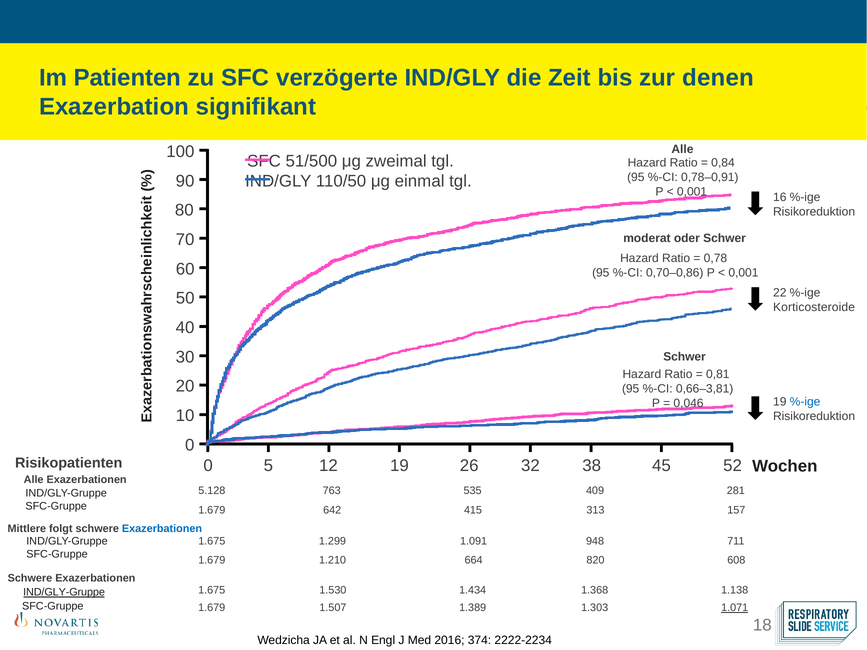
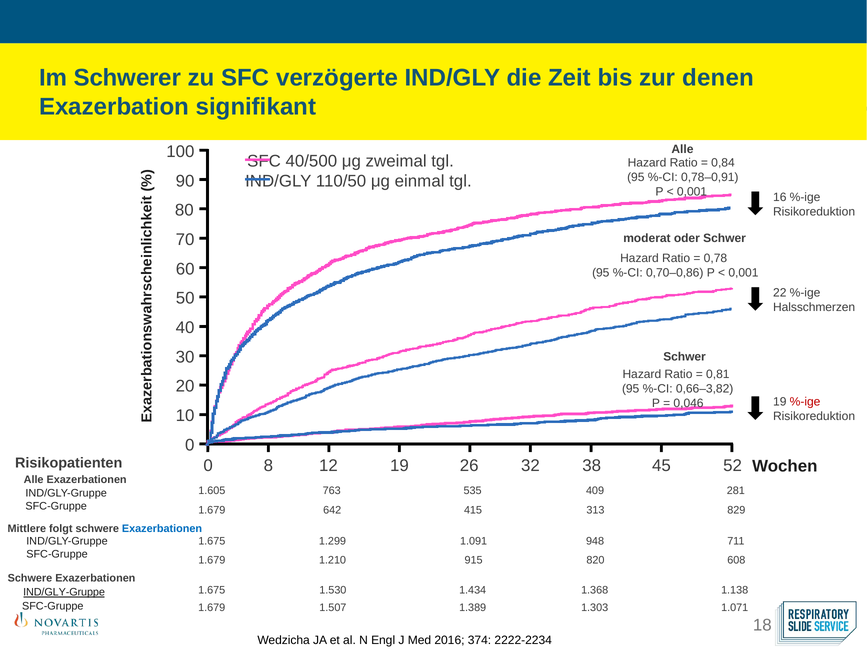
Patienten: Patienten -> Schwerer (127, 78)
51/500: 51/500 -> 40/500 (311, 161)
Korticosteroide: Korticosteroide -> Halsschmerzen (814, 307)
0,66–3,81: 0,66–3,81 -> 0,66–3,82 (705, 389)
%-ige colour: blue -> red (805, 402)
5: 5 -> 8 (268, 466)
5.128: 5.128 -> 1.605 (212, 491)
157: 157 -> 829 (736, 510)
664: 664 -> 915 (474, 561)
1.071 underline: present -> none (735, 608)
